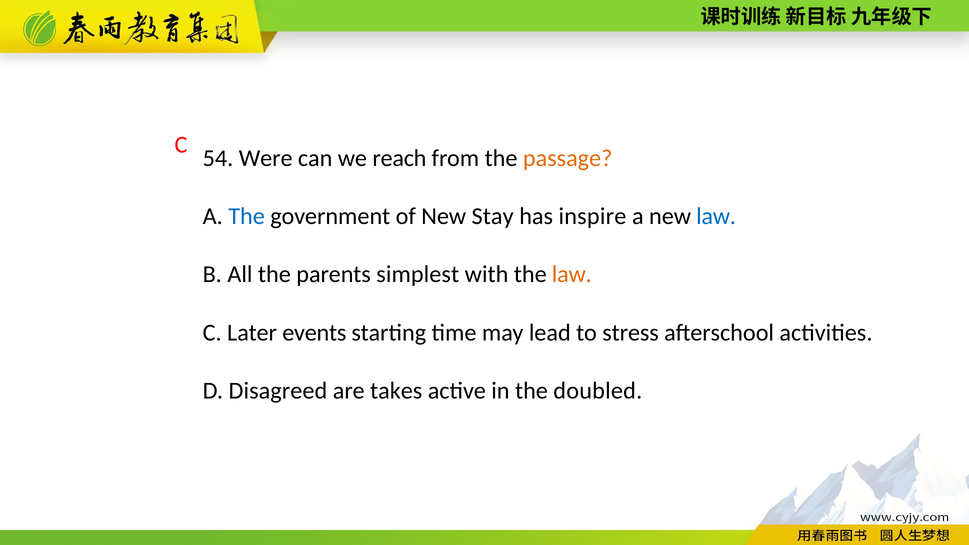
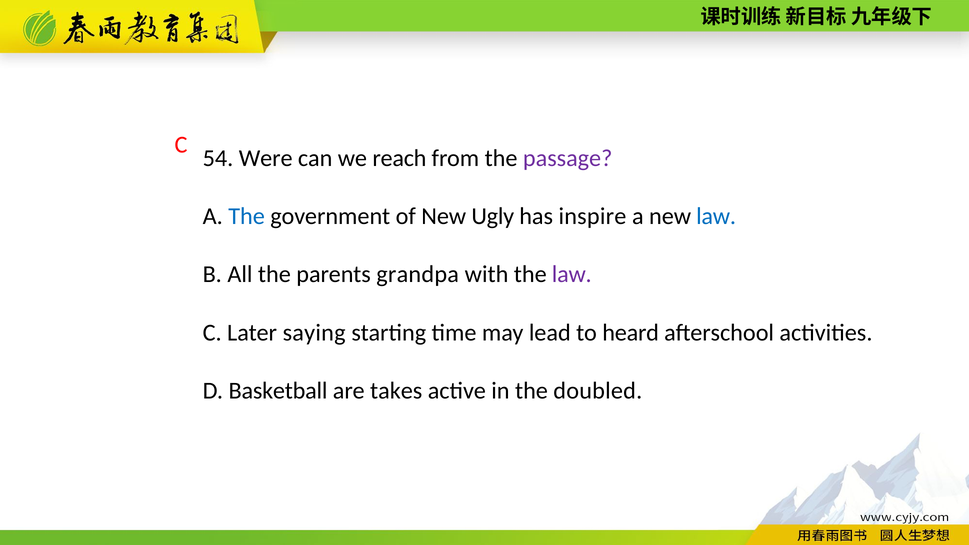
passage colour: orange -> purple (568, 158)
Stay: Stay -> Ugly (493, 216)
simplest: simplest -> grandpa (418, 274)
law colour: orange -> purple (572, 274)
events: events -> saying (314, 333)
stress: stress -> heard (631, 333)
Disagreed: Disagreed -> Basketball (278, 391)
